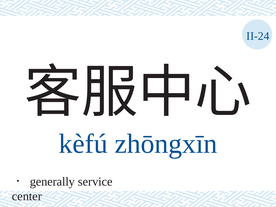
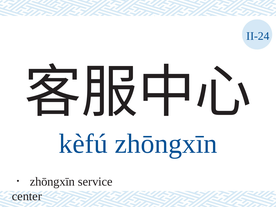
generally: generally -> zhōngxīn (52, 182)
